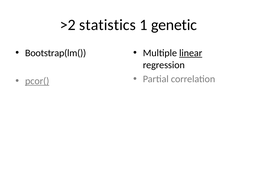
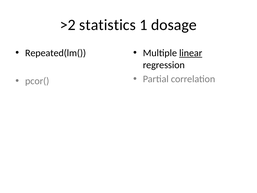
genetic: genetic -> dosage (174, 25)
Bootstrap(lm(: Bootstrap(lm( -> Repeated(lm( (56, 53)
pcor( underline: present -> none (37, 81)
